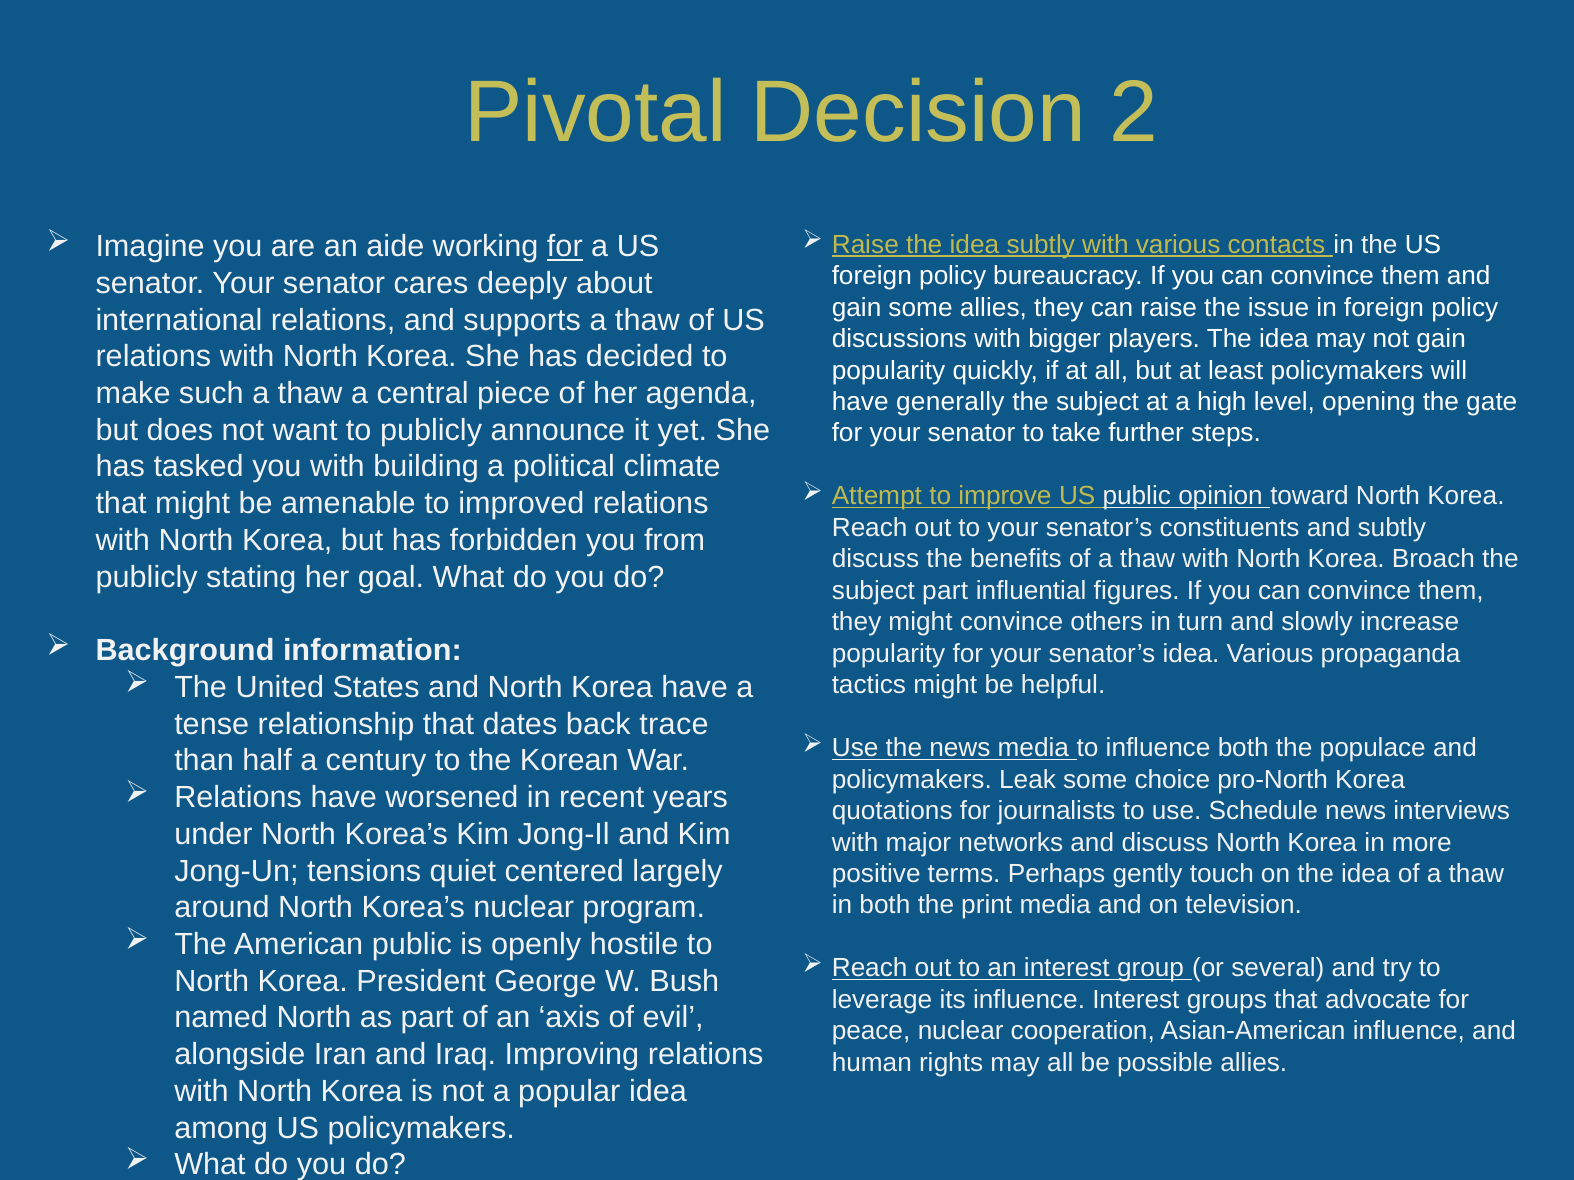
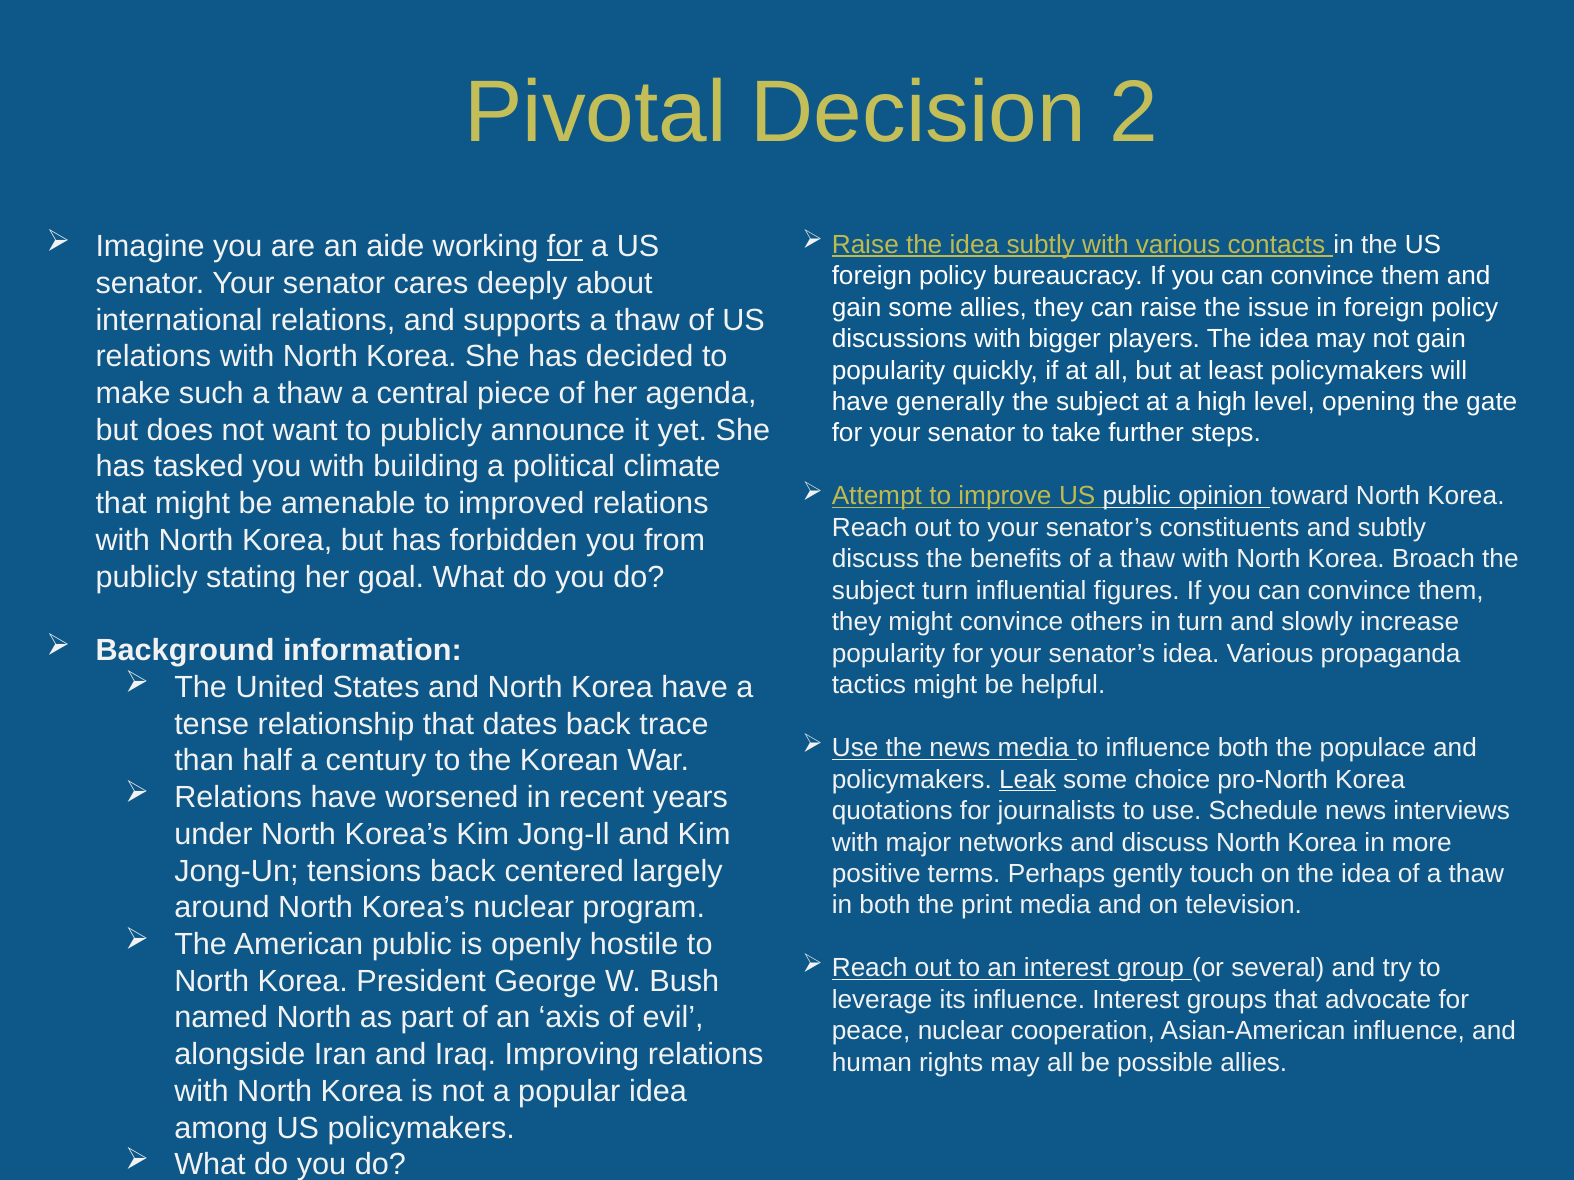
subject part: part -> turn (945, 591)
Leak underline: none -> present (1028, 780)
tensions quiet: quiet -> back (463, 871)
